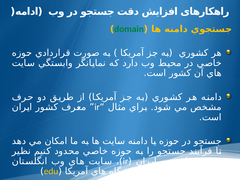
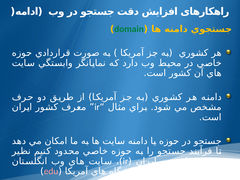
edu colour: yellow -> pink (51, 171)
